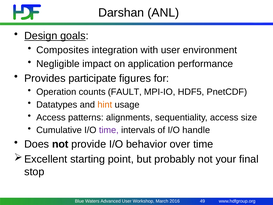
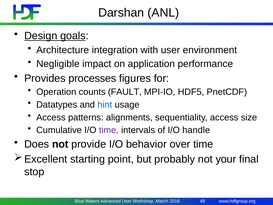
Composites: Composites -> Architecture (63, 50)
participate: participate -> processes (92, 78)
hint colour: orange -> blue (105, 105)
